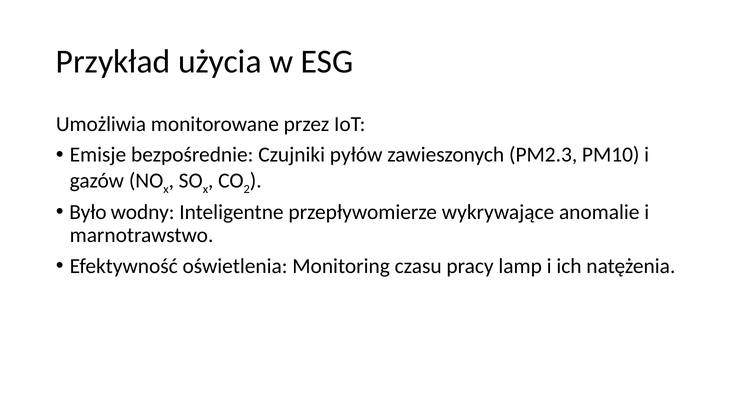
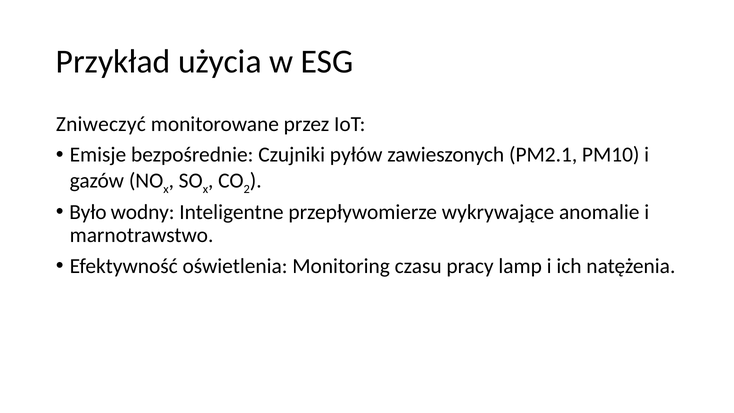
Umożliwia: Umożliwia -> Zniweczyć (101, 124)
PM2.3: PM2.3 -> PM2.1 (543, 155)
